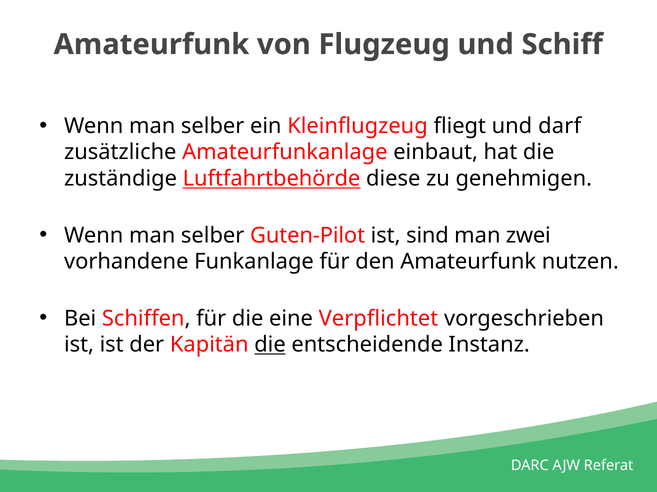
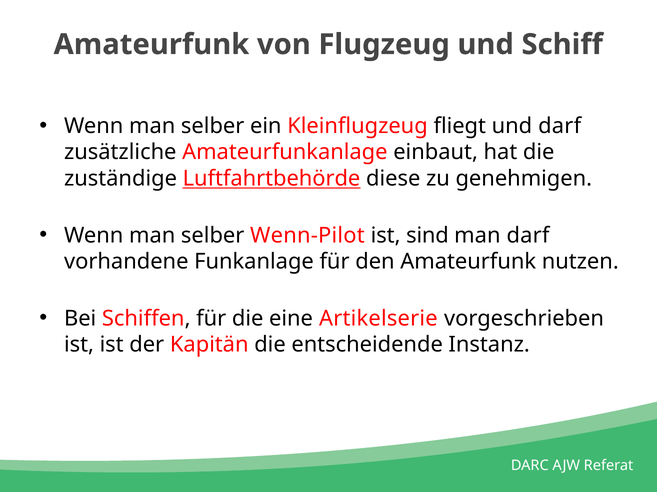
Guten-Pilot: Guten-Pilot -> Wenn-Pilot (307, 236)
man zwei: zwei -> darf (528, 236)
Verpflichtet: Verpflichtet -> Artikelserie (378, 319)
die underline: present -> none (270, 345)
